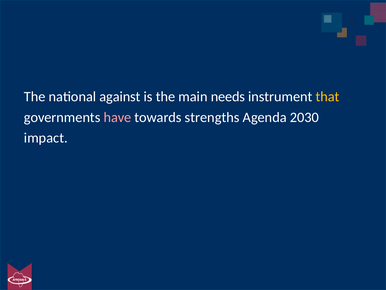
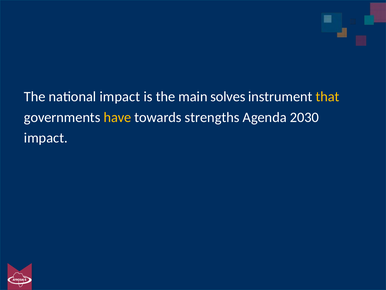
national against: against -> impact (120, 97)
needs: needs -> solves (228, 97)
have colour: pink -> yellow (117, 117)
